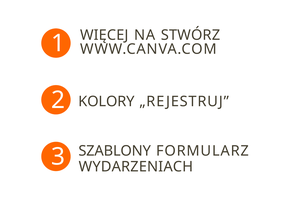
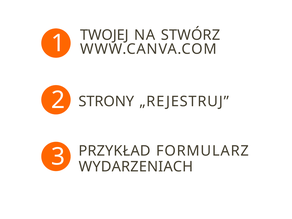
WIĘCEJ: WIĘCEJ -> TWOJEJ (104, 35)
KOLORY: KOLORY -> STRONY (106, 101)
SZABLONY: SZABLONY -> PRZYKŁAD (115, 151)
